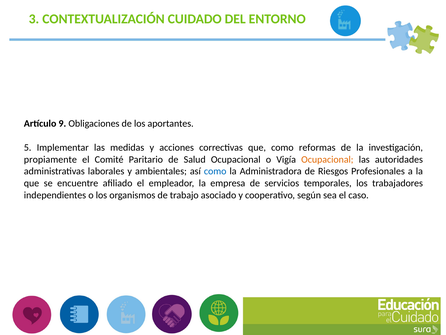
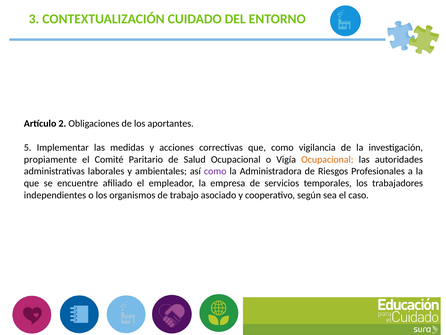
9: 9 -> 2 (62, 124)
reformas: reformas -> vigilancia (317, 147)
como colour: blue -> purple (215, 171)
